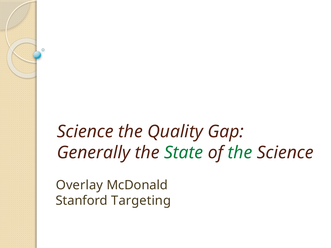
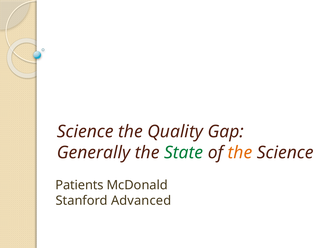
the colour: green -> orange (240, 153)
Overlay: Overlay -> Patients (80, 185)
Targeting: Targeting -> Advanced (141, 201)
